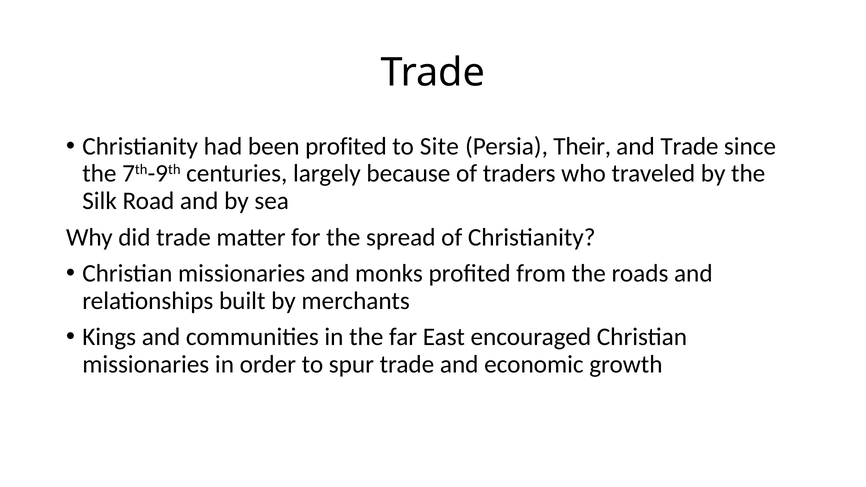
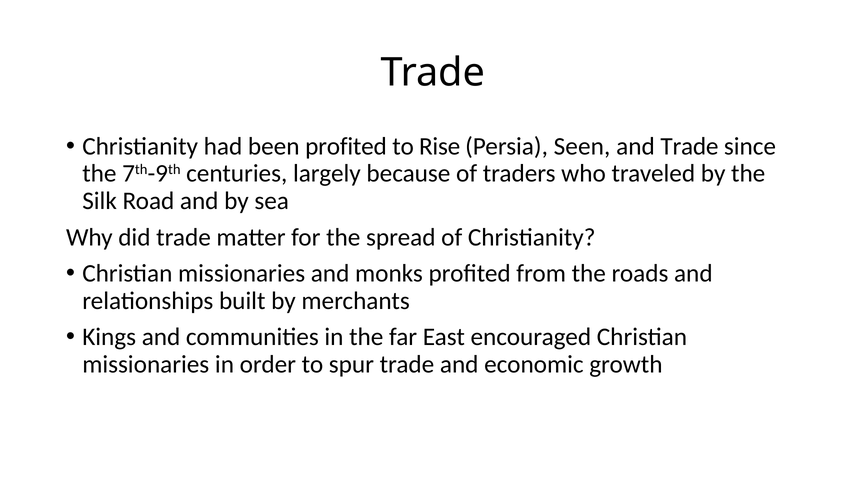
Site: Site -> Rise (440, 146)
Their: Their -> Seen (582, 146)
